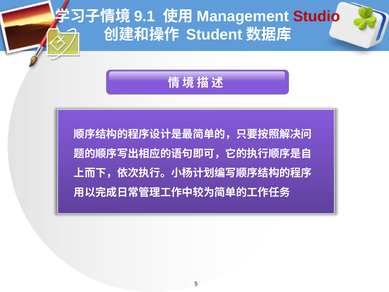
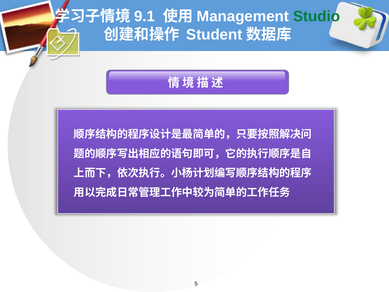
Studio colour: red -> green (317, 16)
